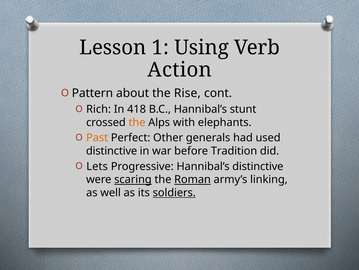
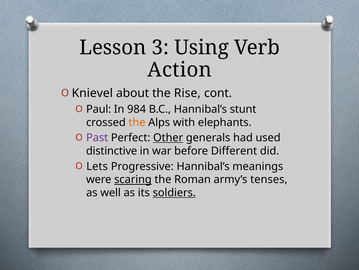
1: 1 -> 3 (160, 48)
Pattern: Pattern -> Knievel (92, 93)
Rich: Rich -> Paul (99, 109)
418: 418 -> 984 (137, 109)
Past colour: orange -> purple (97, 137)
Other underline: none -> present (168, 137)
Tradition: Tradition -> Different (234, 151)
Hannibal’s distinctive: distinctive -> meanings (258, 166)
Roman underline: present -> none (193, 179)
linking: linking -> tenses (269, 179)
